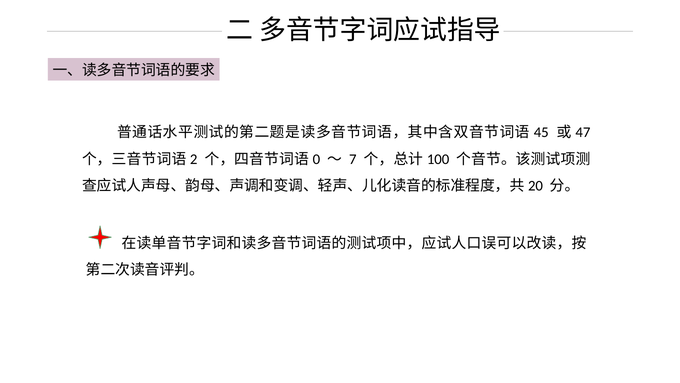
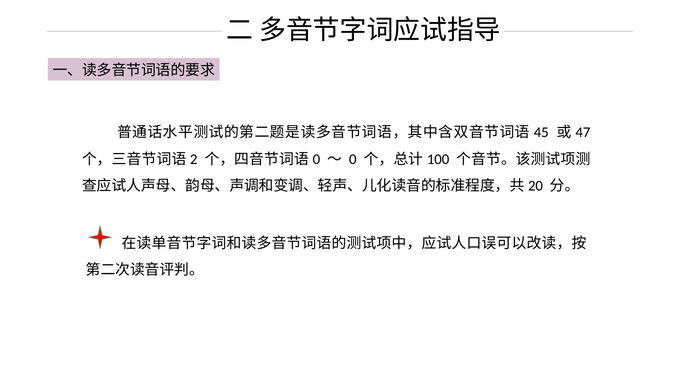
7: 7 -> 0 (353, 159)
